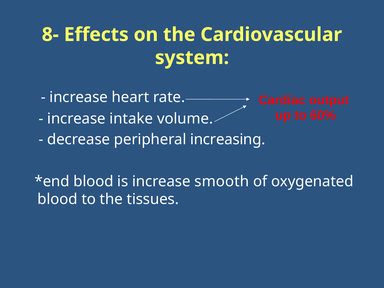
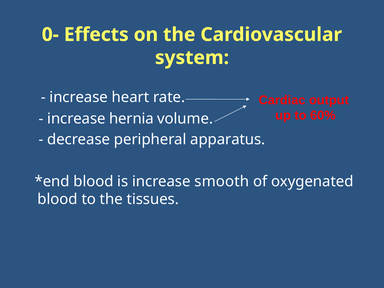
8-: 8- -> 0- (50, 35)
intake: intake -> hernia (131, 119)
increasing: increasing -> apparatus (228, 140)
